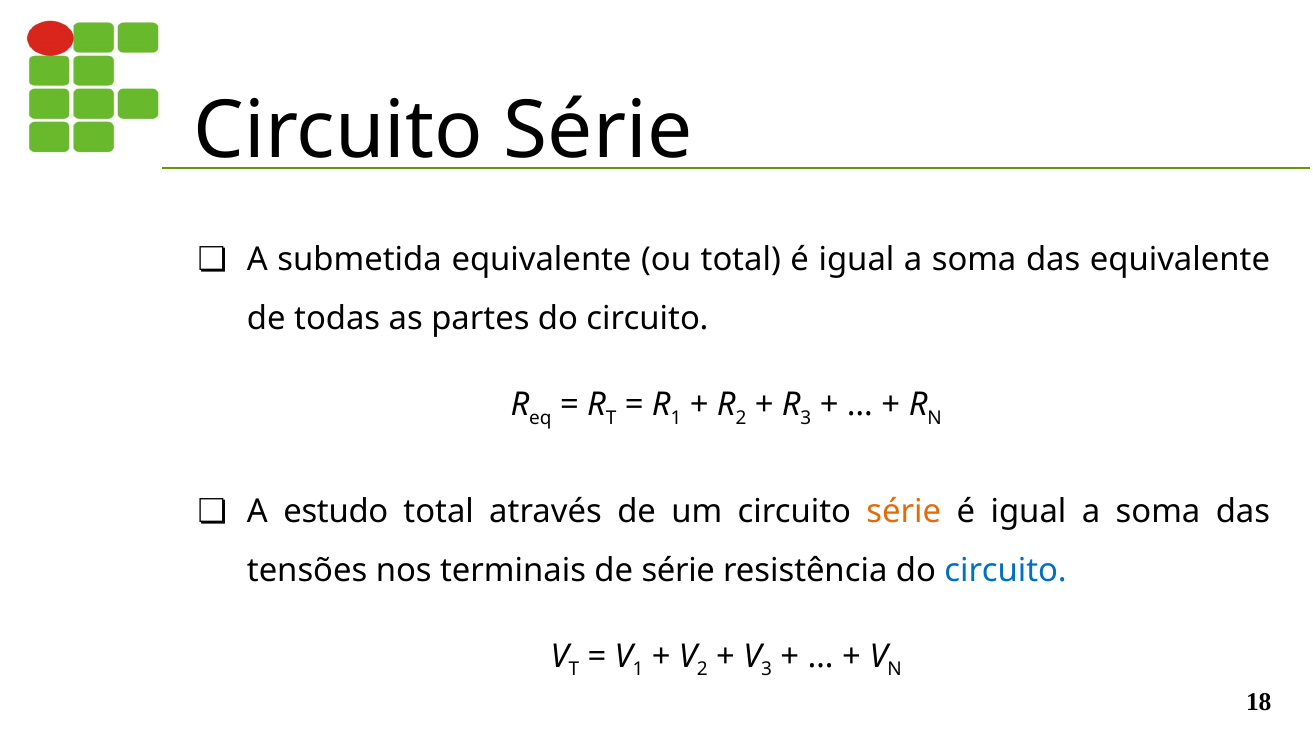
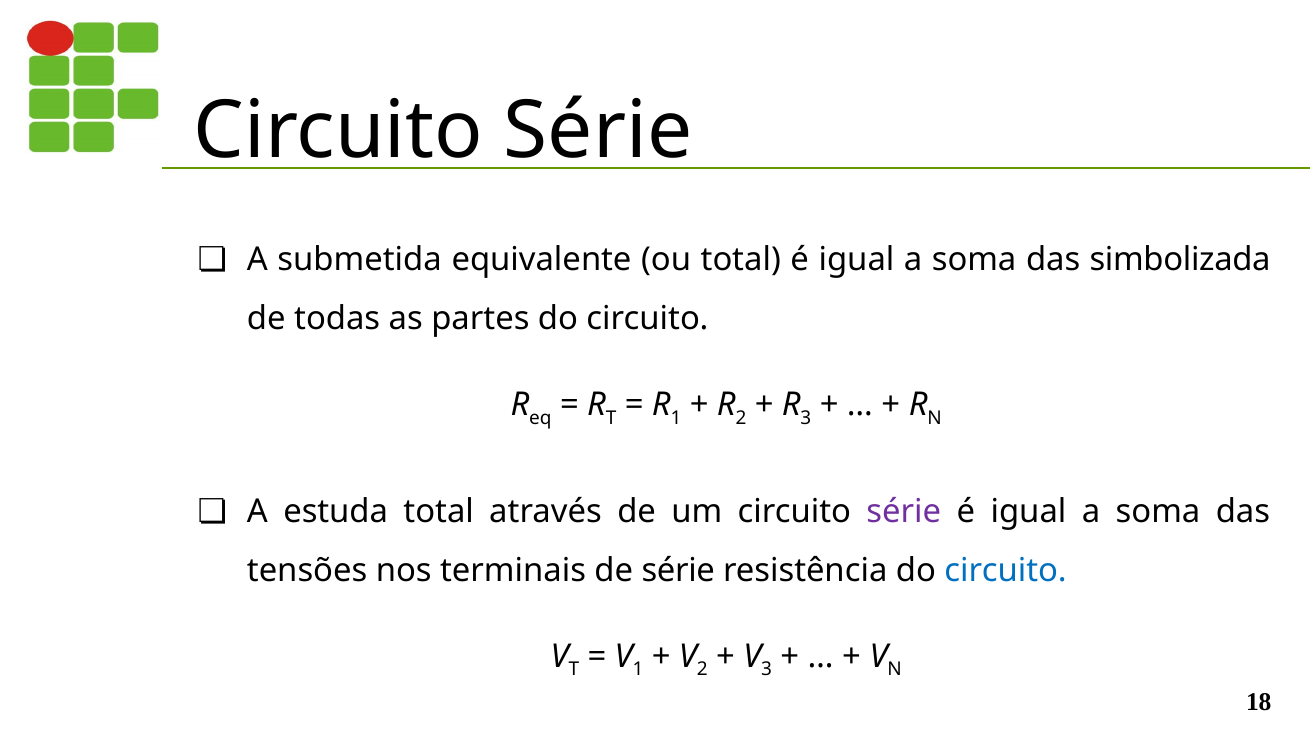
das equivalente: equivalente -> simbolizada (1180, 260)
estudo: estudo -> estuda (336, 512)
série colour: orange -> purple (904, 512)
